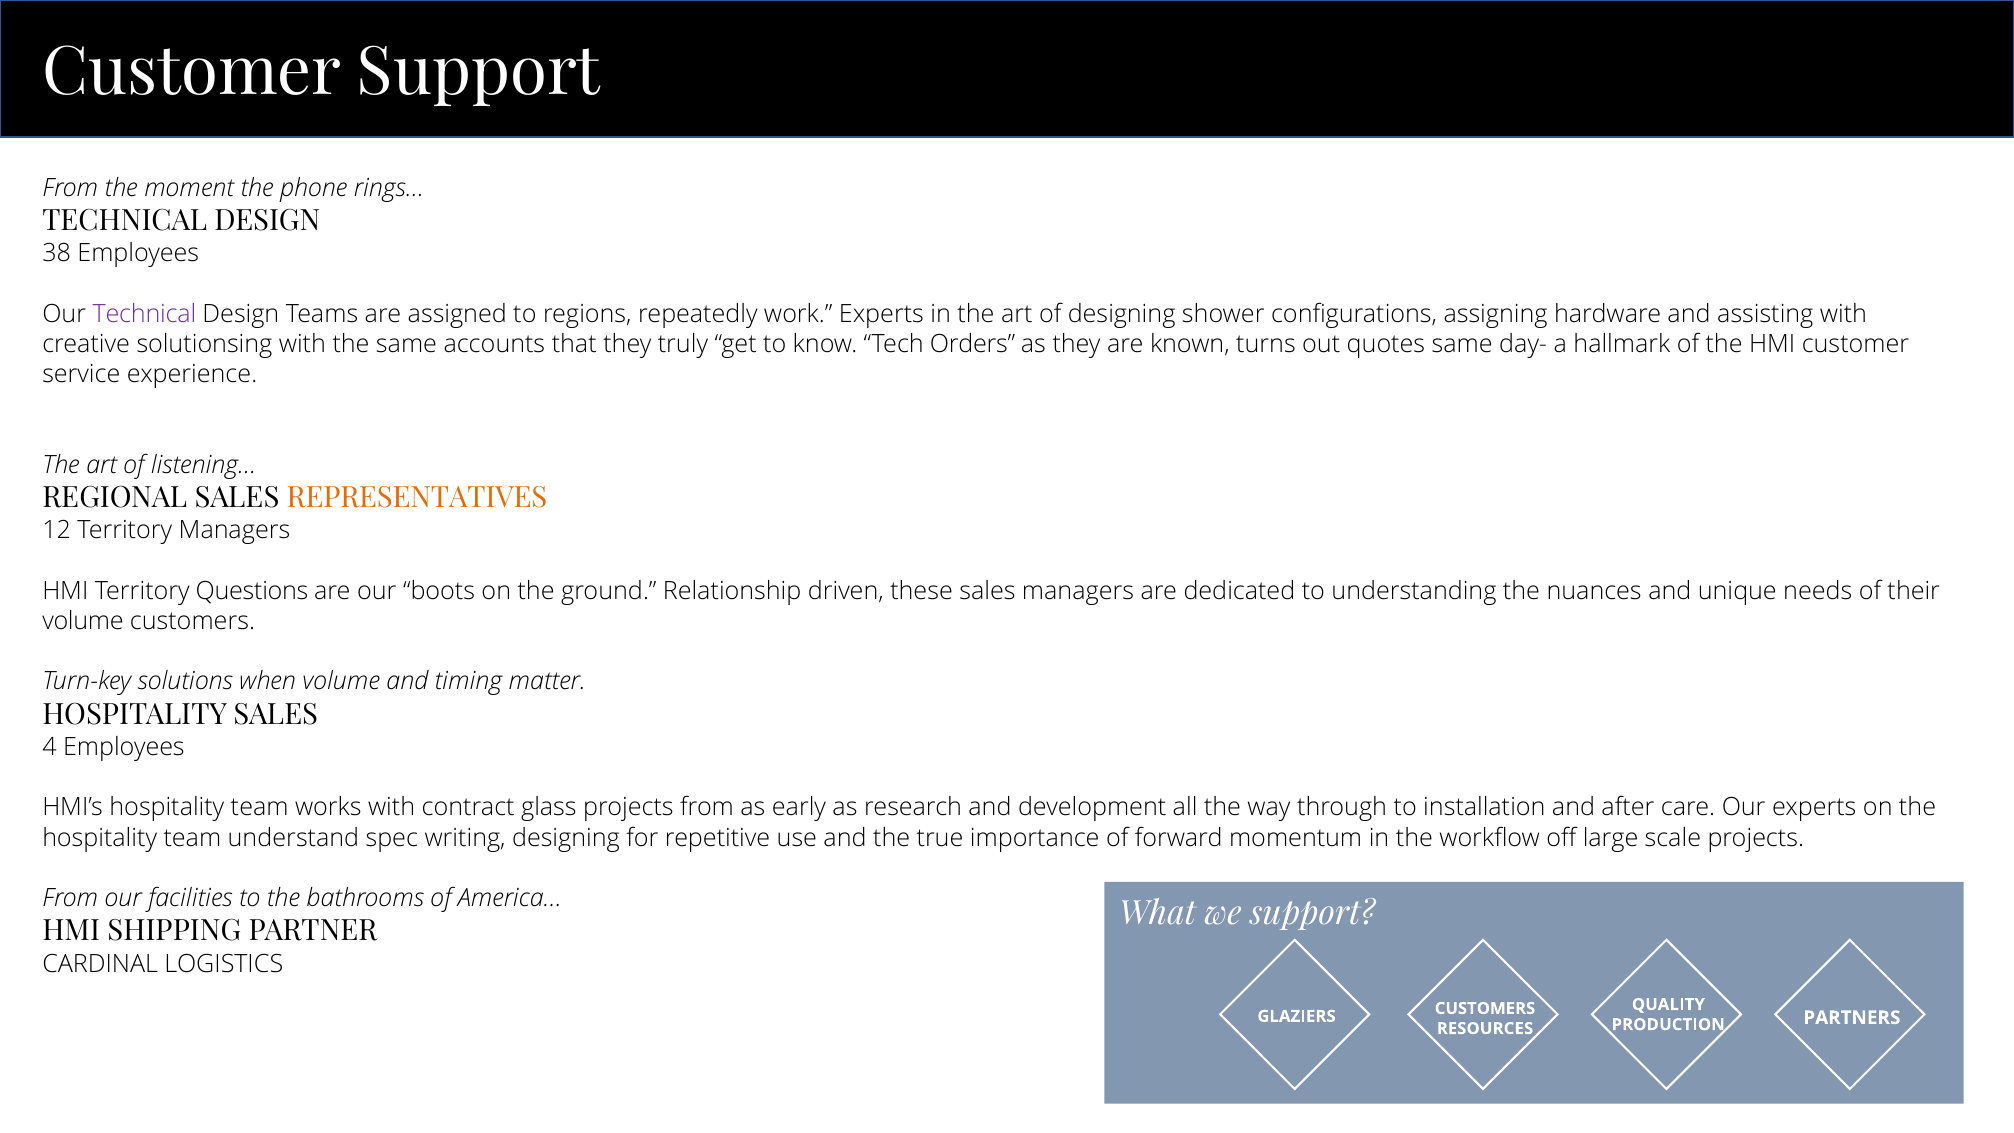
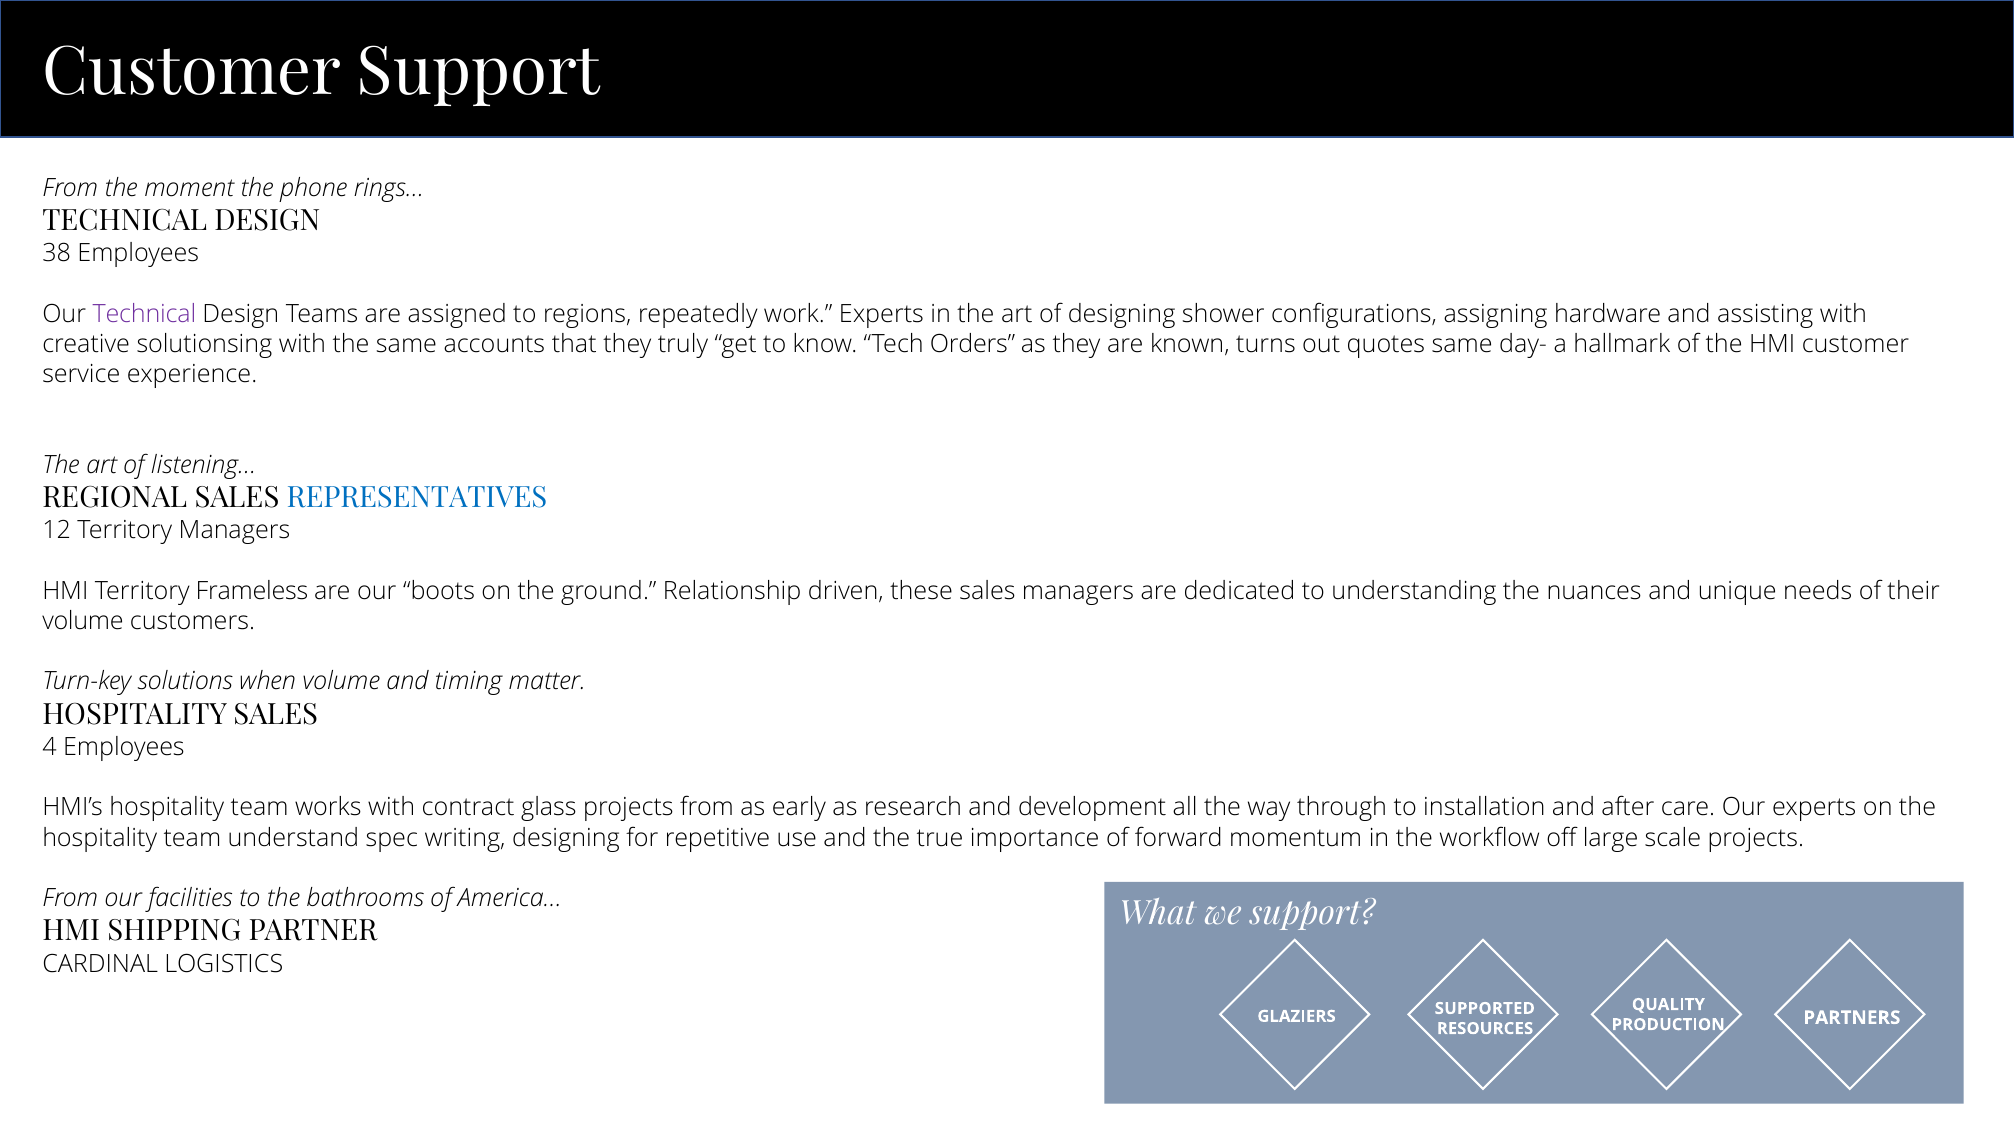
REPRESENTATIVES colour: orange -> blue (417, 498)
Questions: Questions -> Frameless (252, 591)
GLAZIERS CUSTOMERS: CUSTOMERS -> SUPPORTED (1485, 1008)
